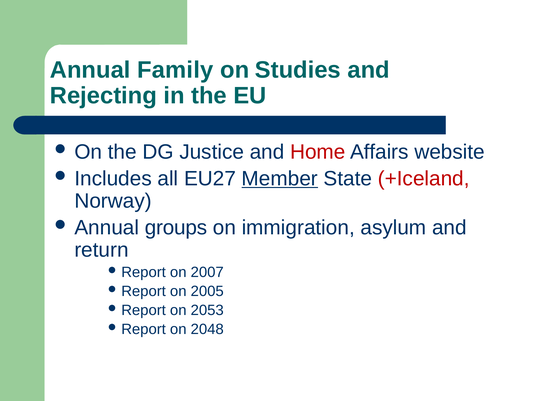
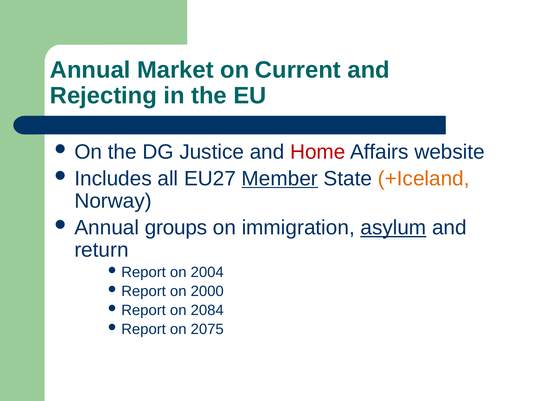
Family: Family -> Market (175, 70)
Studies: Studies -> Current (298, 70)
+Iceland colour: red -> orange (424, 179)
asylum underline: none -> present (393, 228)
2007: 2007 -> 2004 (207, 273)
2005: 2005 -> 2000 (207, 292)
2053: 2053 -> 2084 (207, 311)
2048: 2048 -> 2075 (207, 330)
